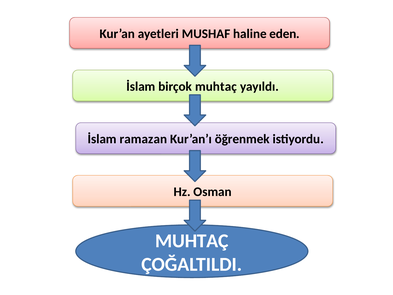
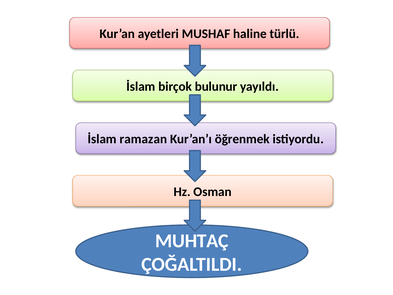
eden: eden -> türlü (285, 34)
birçok muhtaç: muhtaç -> bulunur (216, 86)
